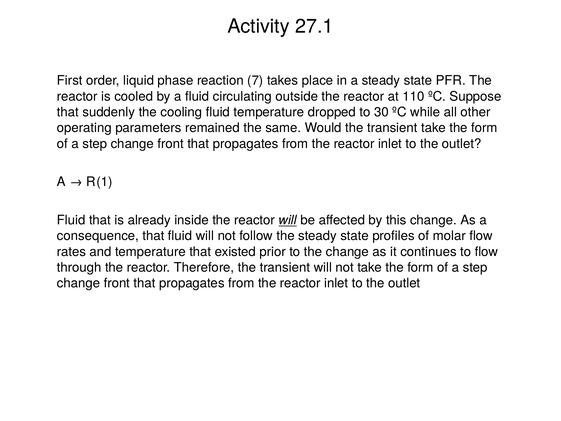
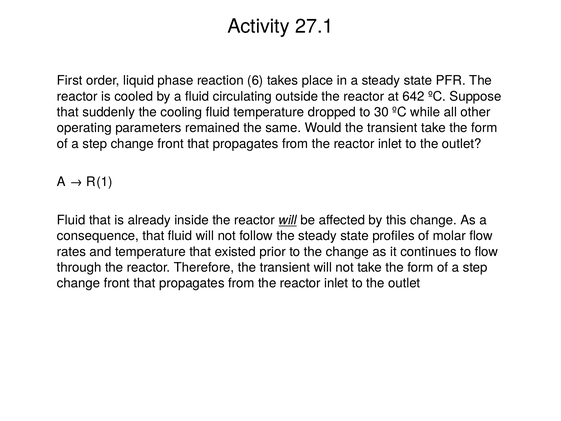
7: 7 -> 6 (255, 81)
110: 110 -> 642 (413, 96)
